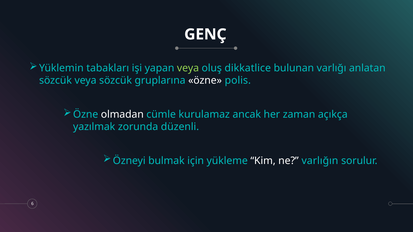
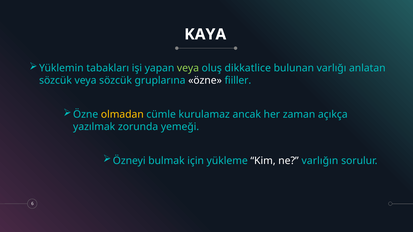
GENÇ: GENÇ -> KAYA (205, 34)
polis: polis -> fiiller (238, 81)
olmadan colour: white -> yellow (122, 114)
düzenli: düzenli -> yemeği (180, 127)
